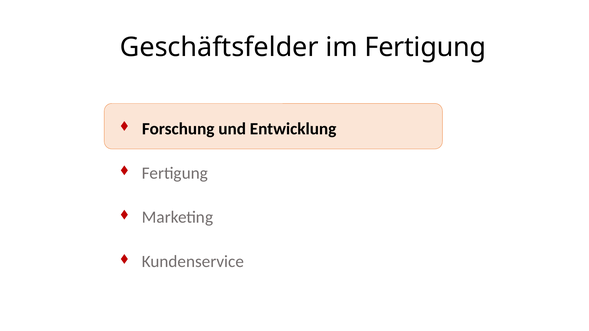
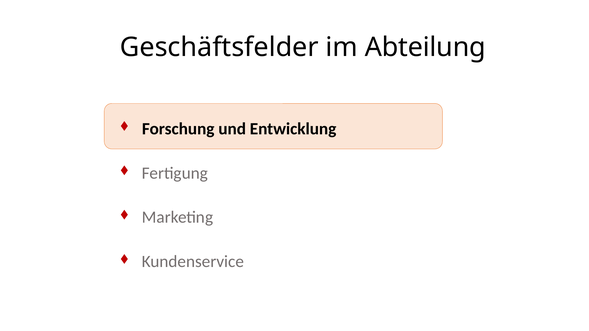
im Fertigung: Fertigung -> Abteilung (425, 47)
